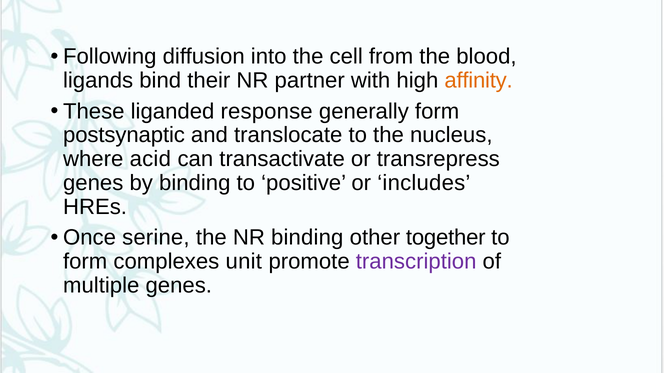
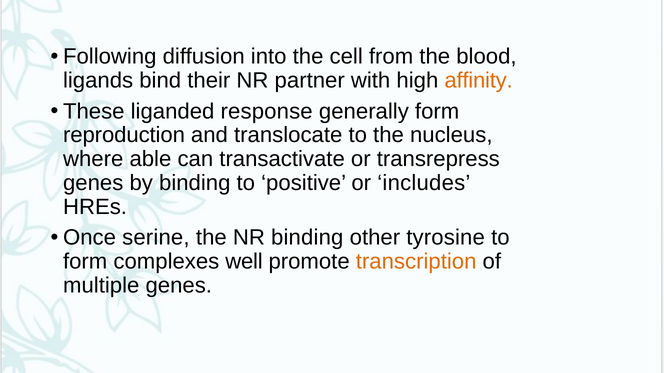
postsynaptic: postsynaptic -> reproduction (124, 135)
acid: acid -> able (150, 159)
together: together -> tyrosine (446, 238)
unit: unit -> well (244, 262)
transcription colour: purple -> orange (416, 262)
